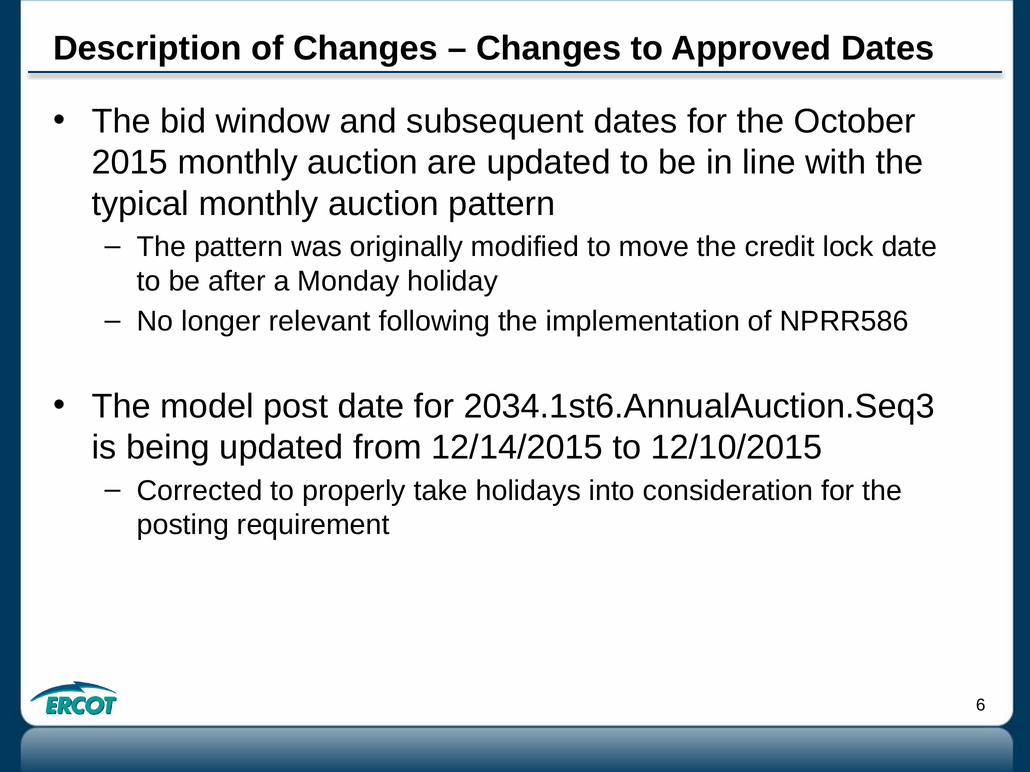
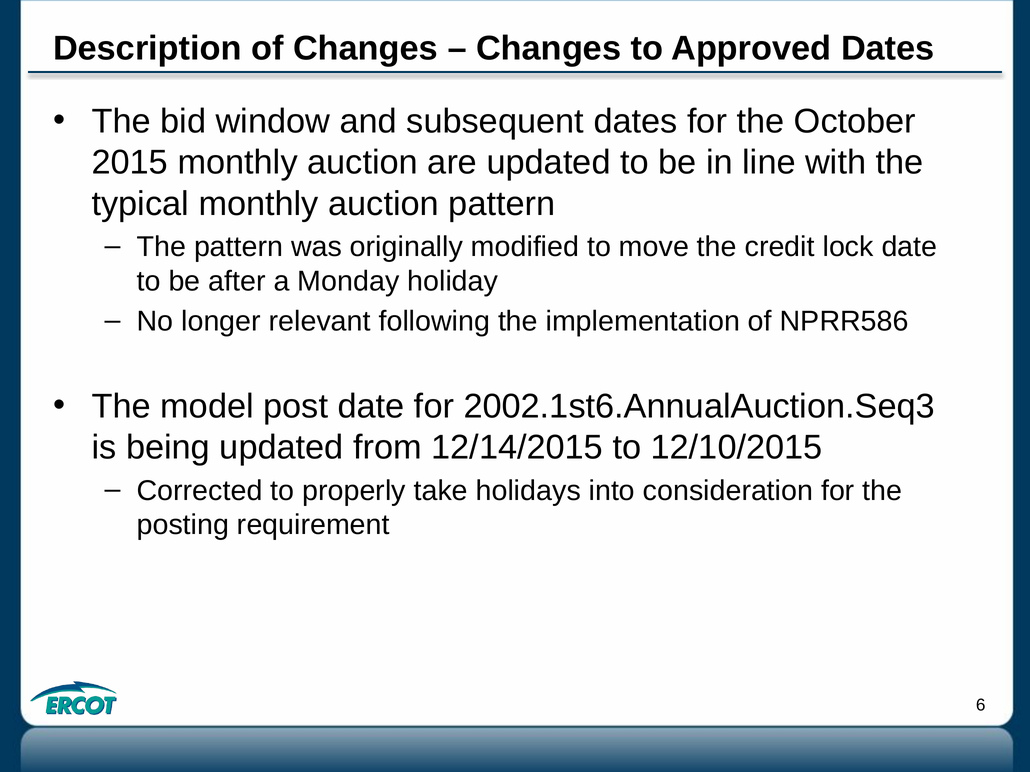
2034.1st6.AnnualAuction.Seq3: 2034.1st6.AnnualAuction.Seq3 -> 2002.1st6.AnnualAuction.Seq3 (699, 407)
